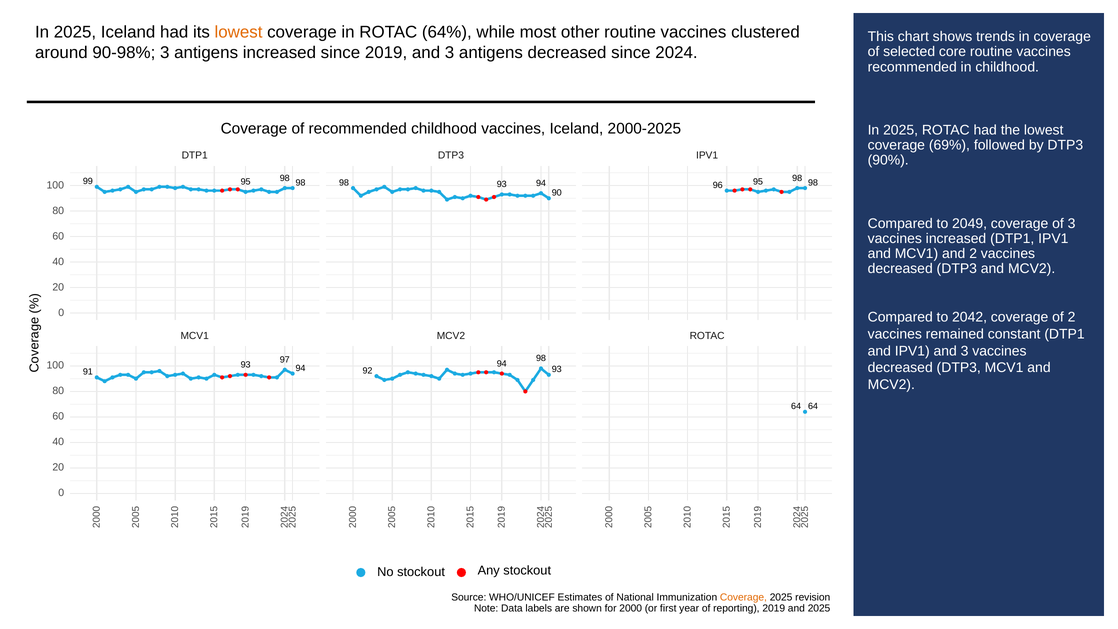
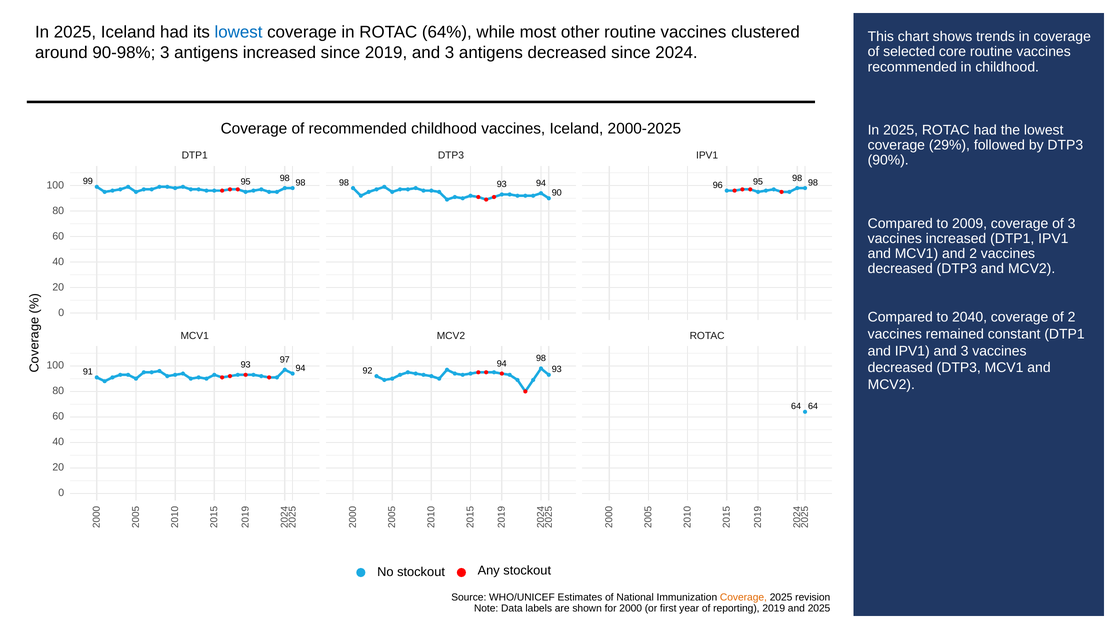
lowest colour: orange -> blue (239, 32)
69%: 69% -> 29% (949, 145)
2049: 2049 -> 2009 (970, 223)
2042: 2042 -> 2040 (970, 317)
